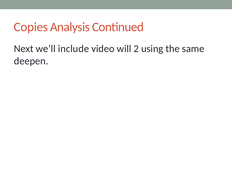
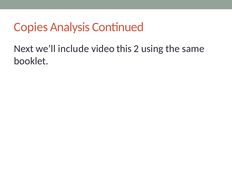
will: will -> this (124, 49)
deepen: deepen -> booklet (31, 61)
